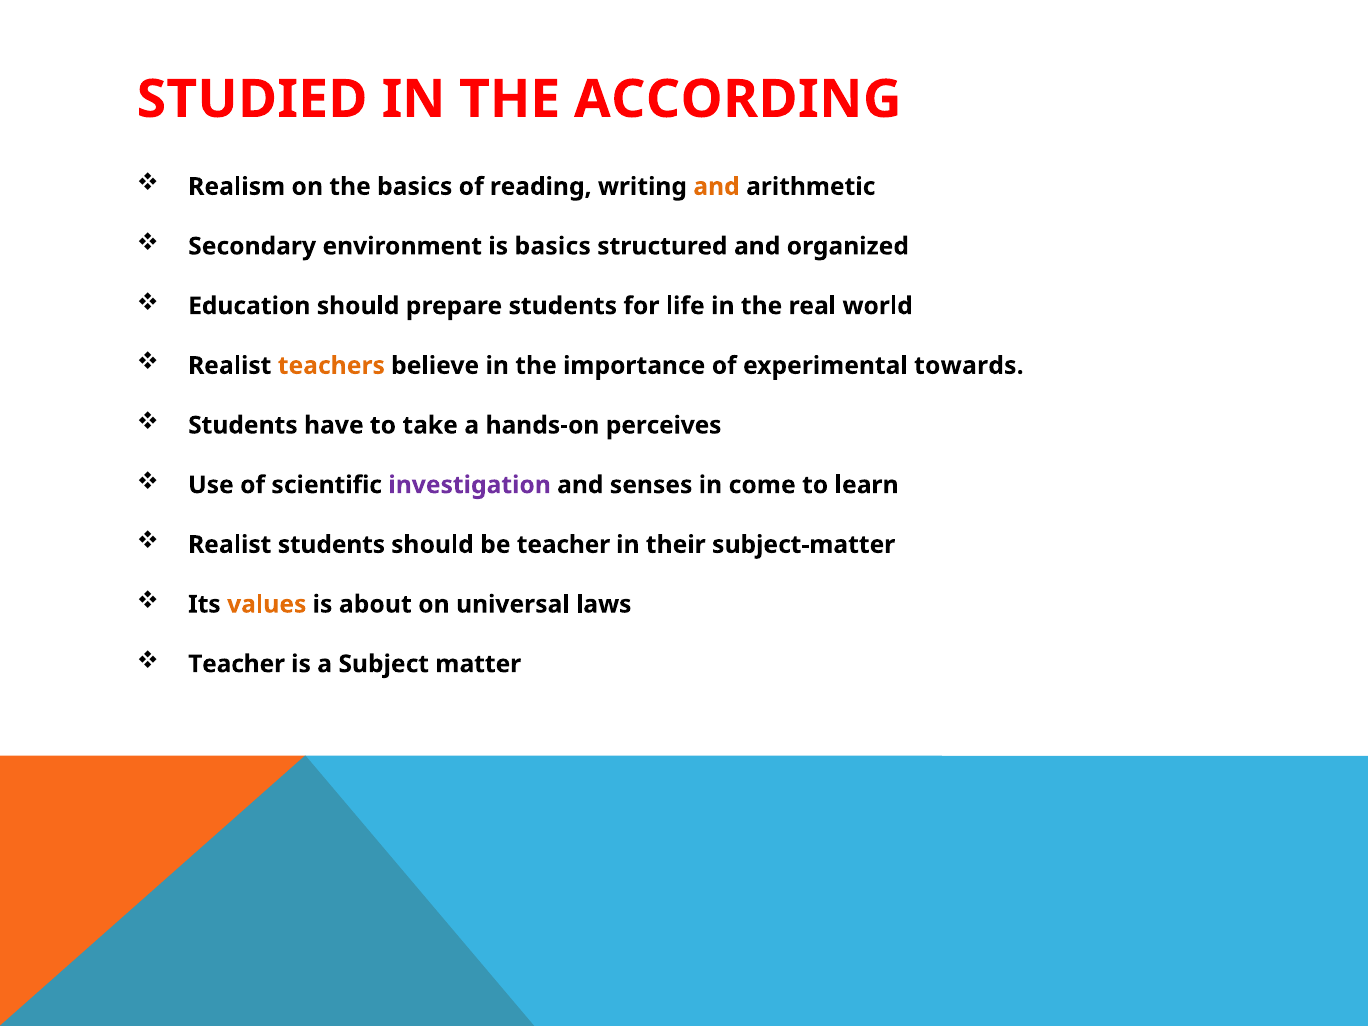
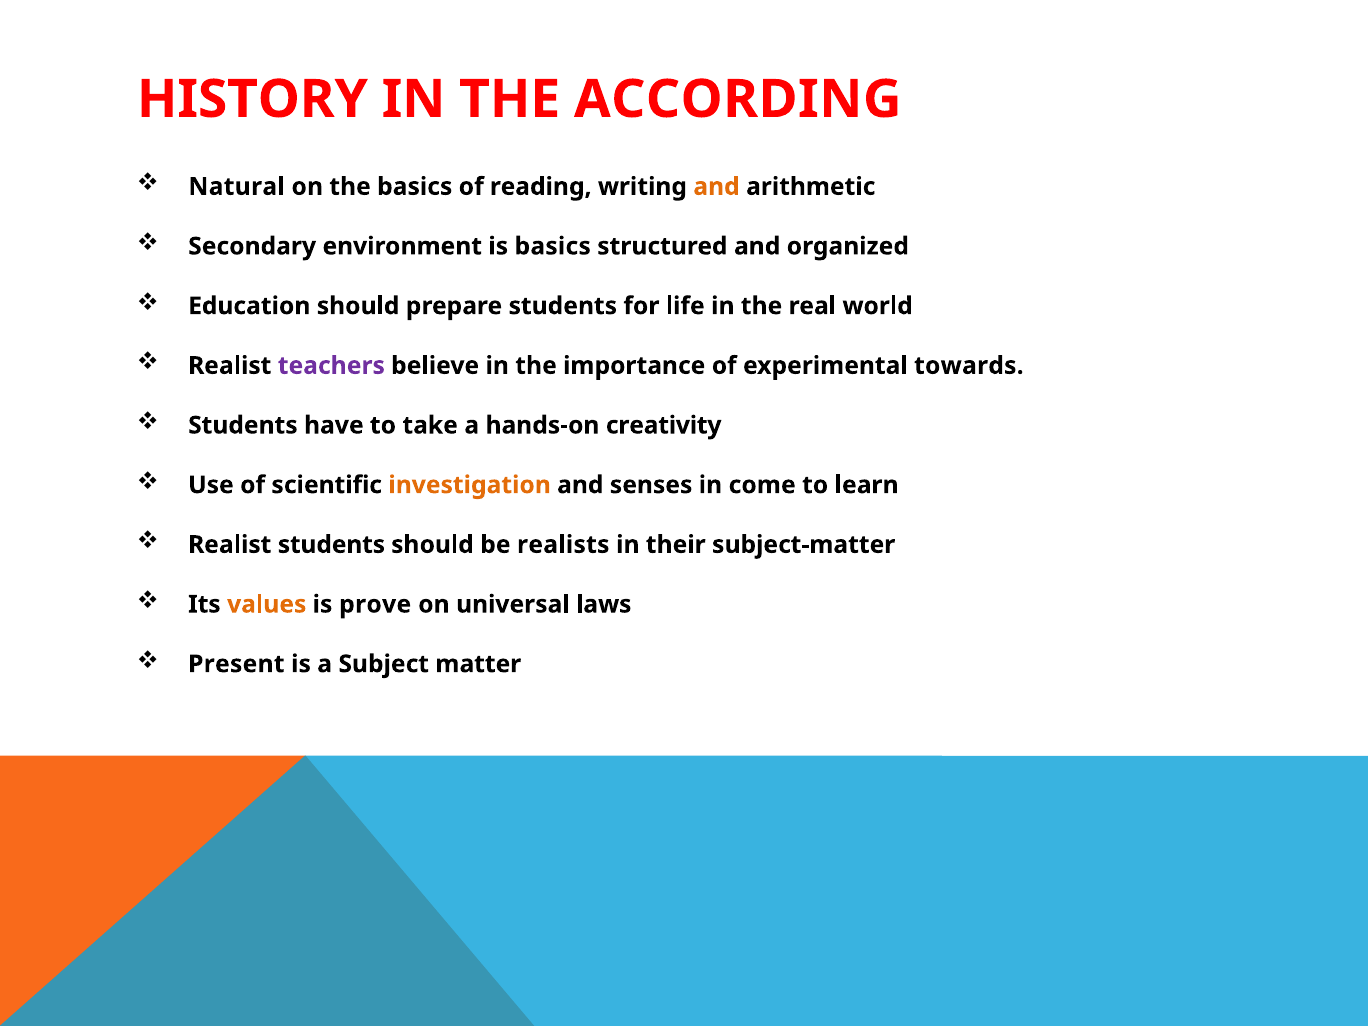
STUDIED: STUDIED -> HISTORY (252, 99)
Realism: Realism -> Natural (237, 187)
teachers colour: orange -> purple (331, 366)
perceives: perceives -> creativity (664, 425)
investigation colour: purple -> orange (470, 485)
be teacher: teacher -> realists (563, 545)
about: about -> prove (375, 604)
Teacher: Teacher -> Present (236, 664)
